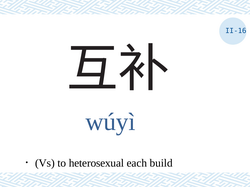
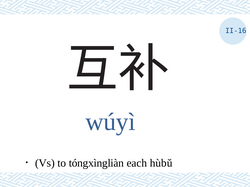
heterosexual: heterosexual -> tóngxìngliàn (96, 163)
build: build -> hùbǔ (161, 163)
